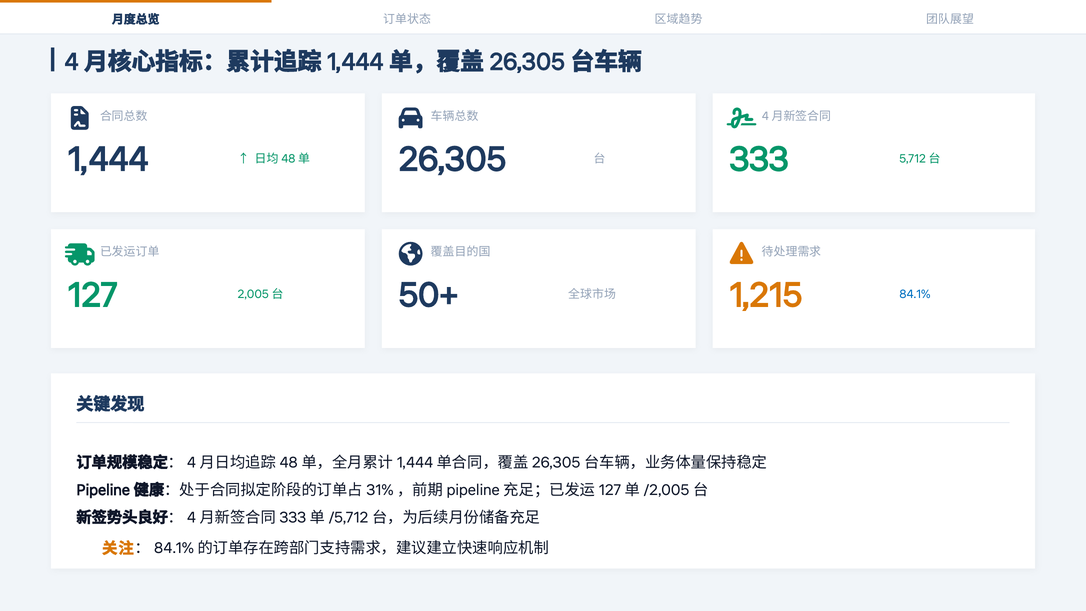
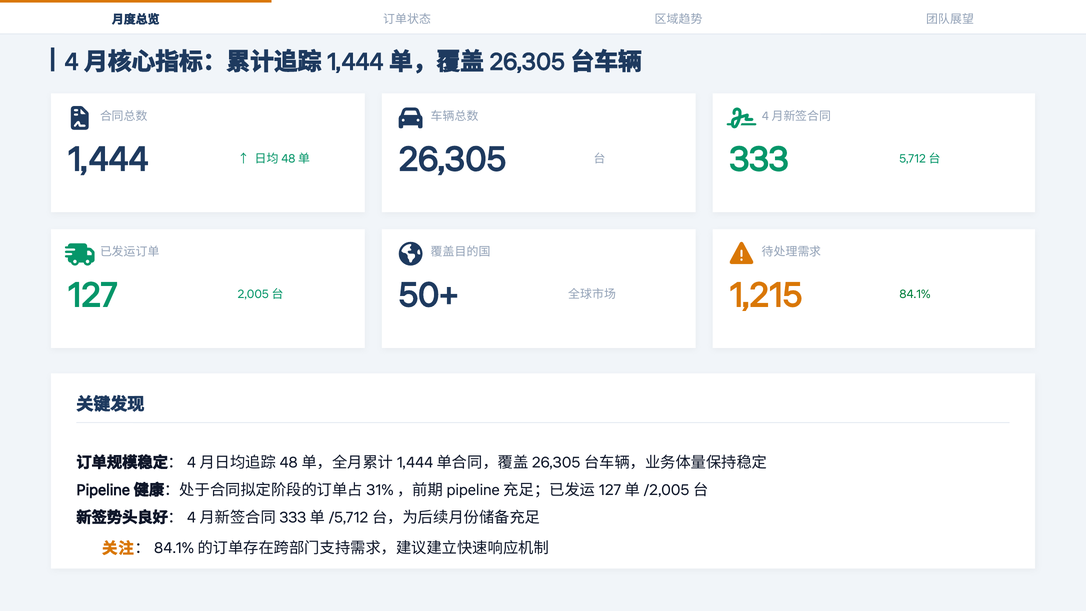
84.1% colour: blue -> green (915, 294)
